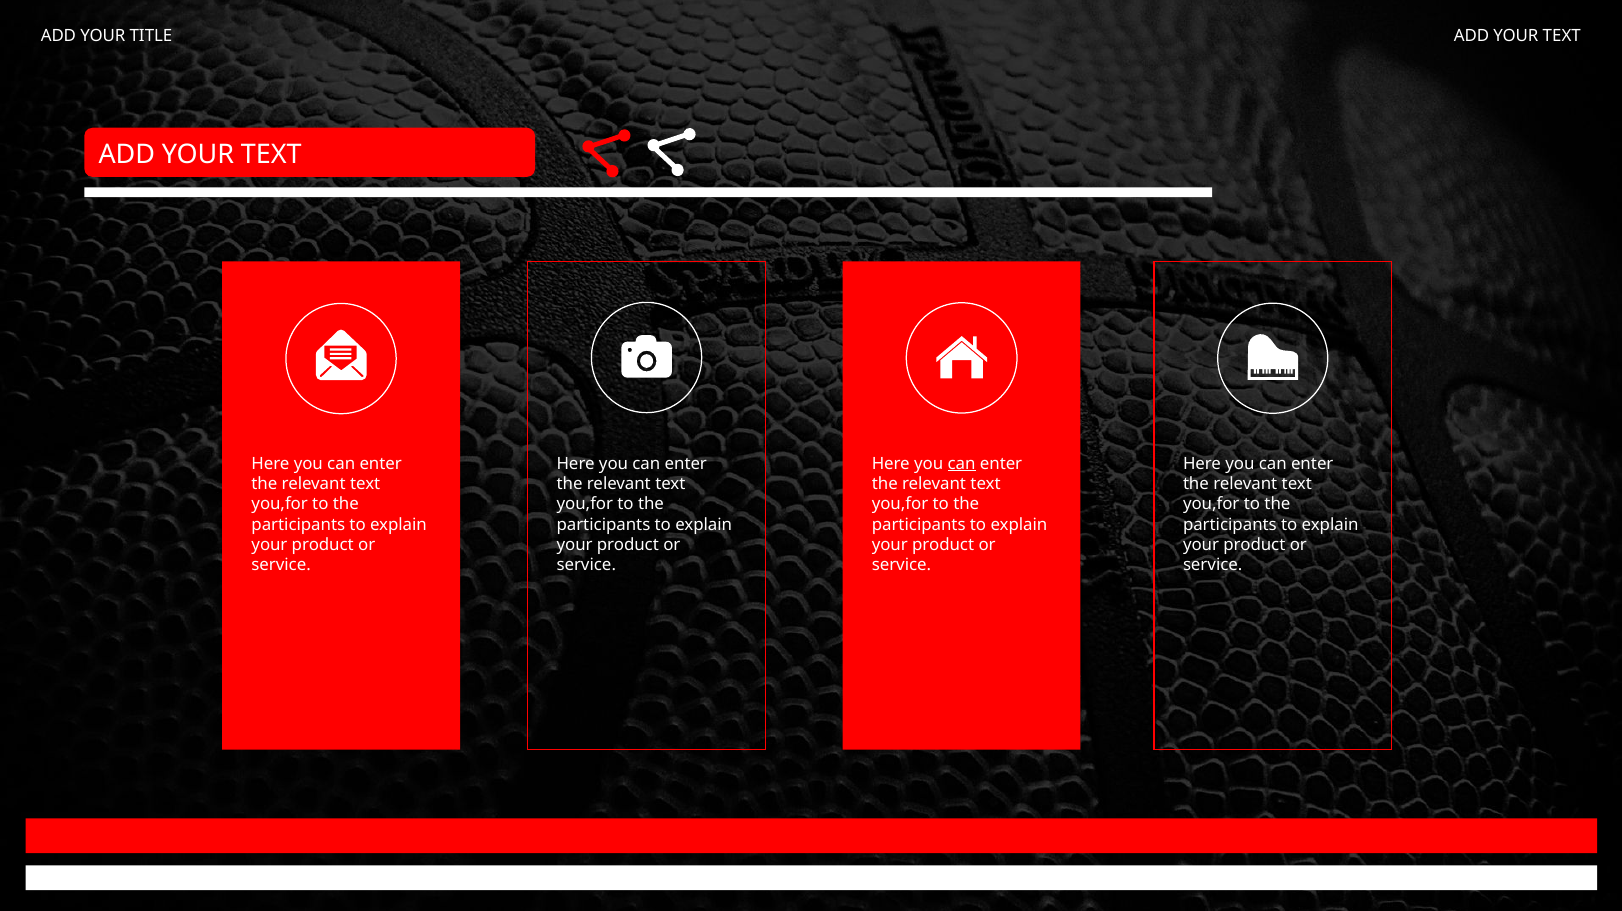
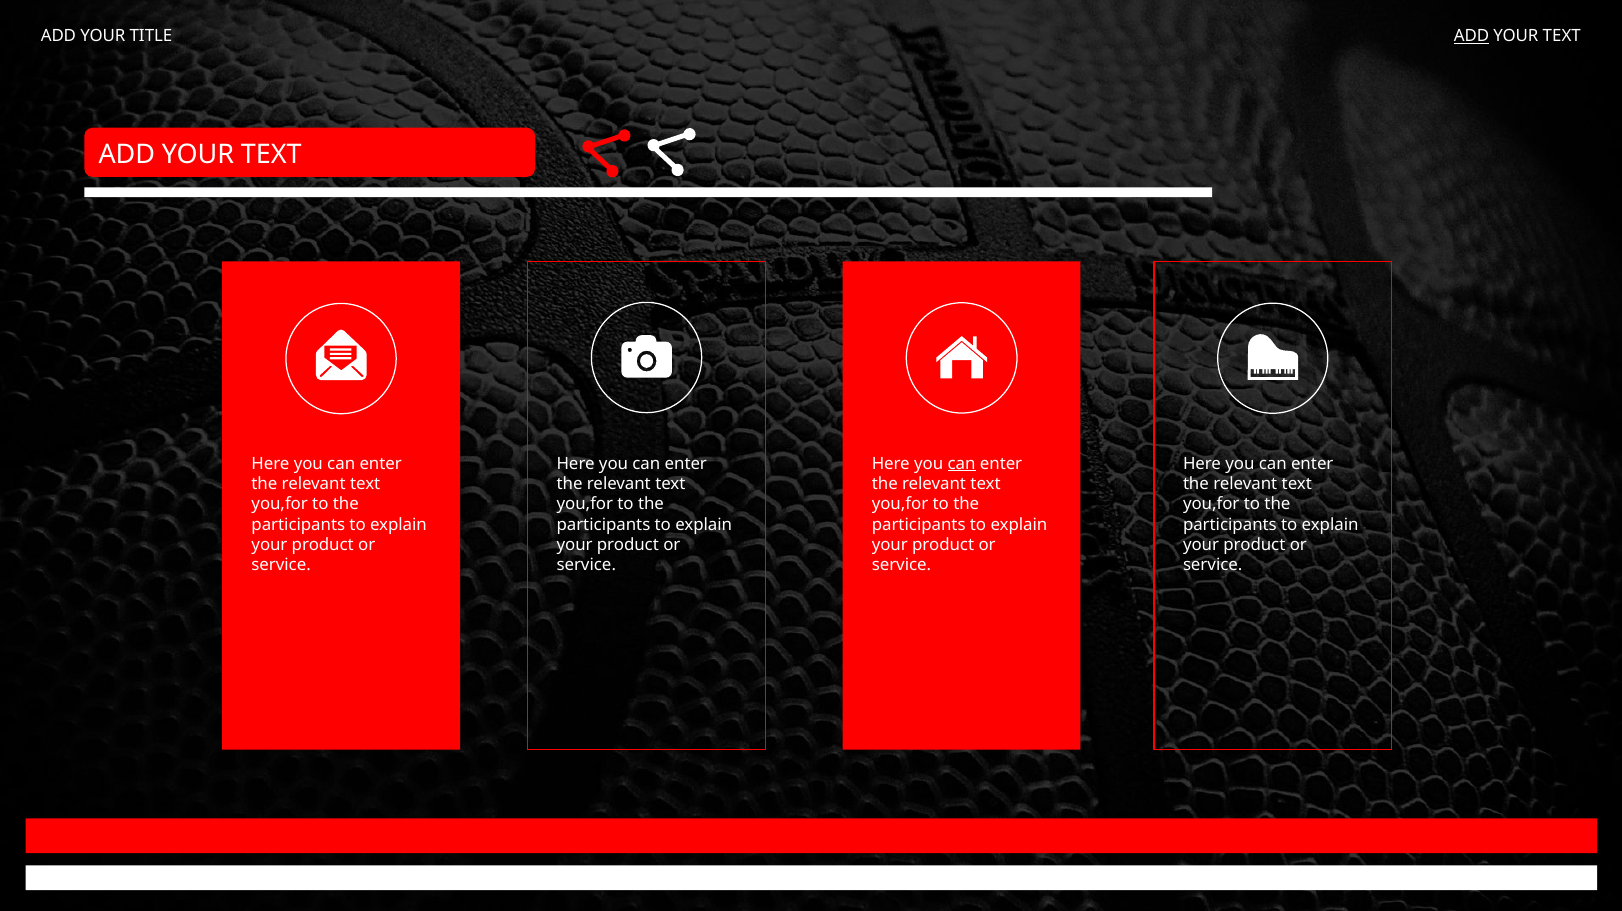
ADD underline: none -> present (1472, 36)
